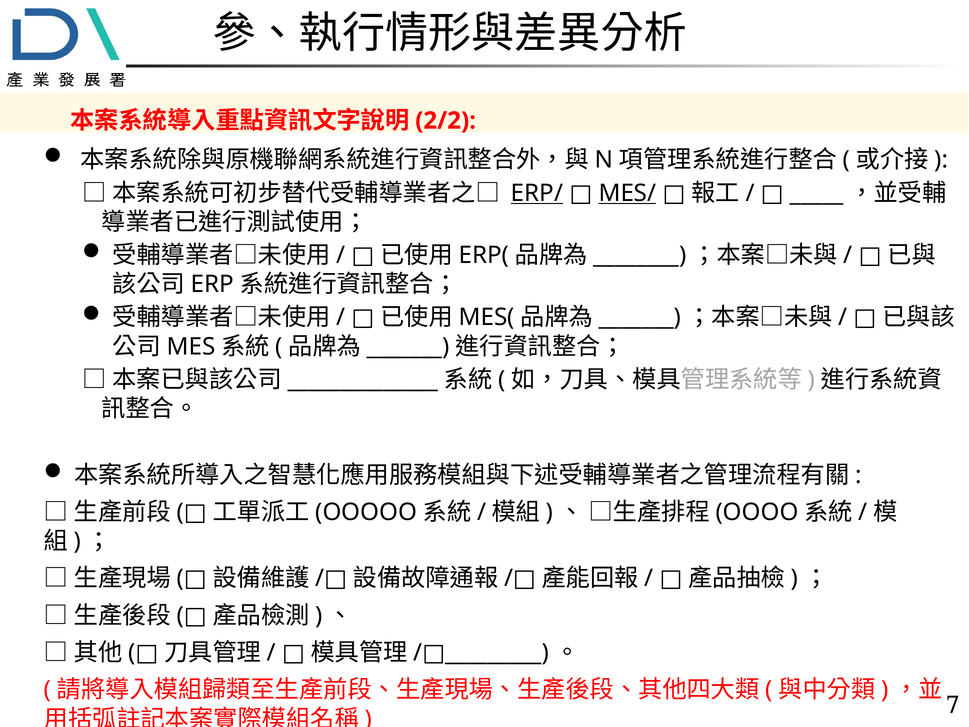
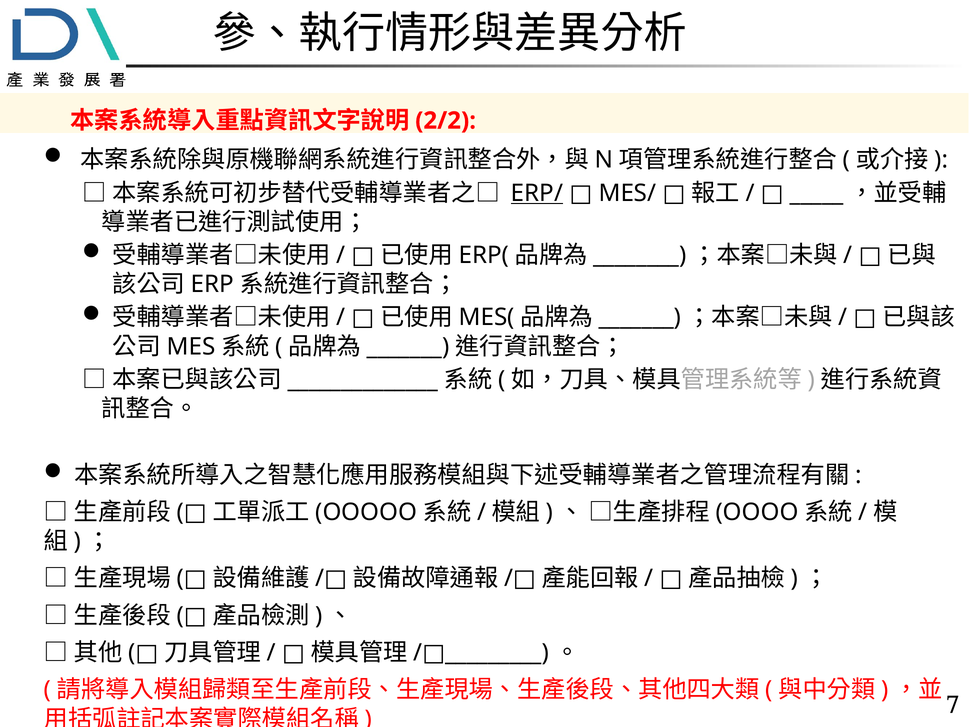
MES/ underline: present -> none (627, 193)
